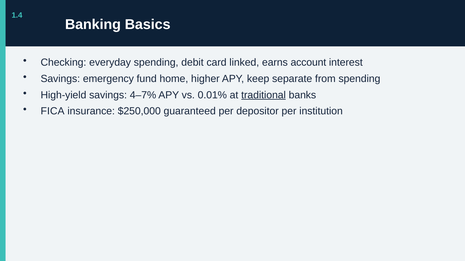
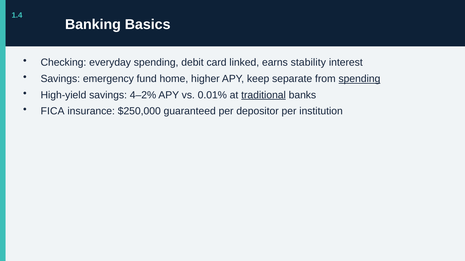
account: account -> stability (308, 63)
spending underline: none -> present (359, 79)
4–7%: 4–7% -> 4–2% (143, 95)
